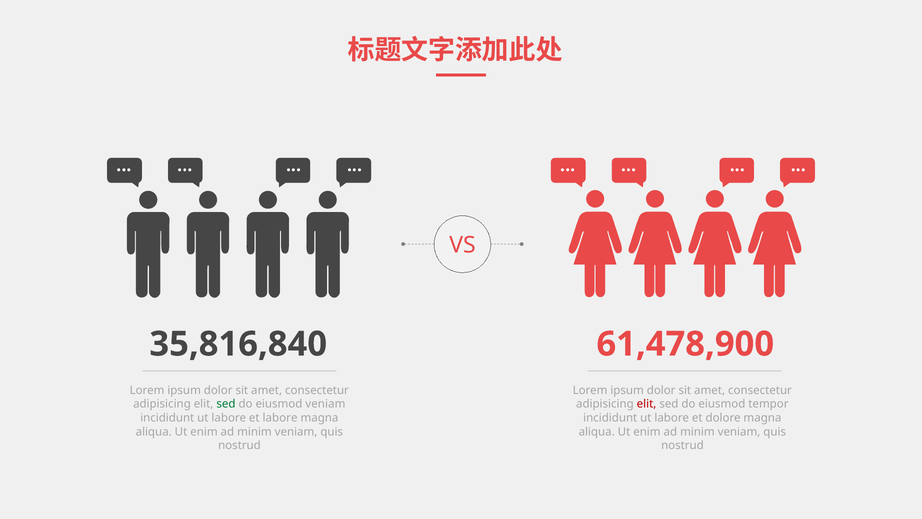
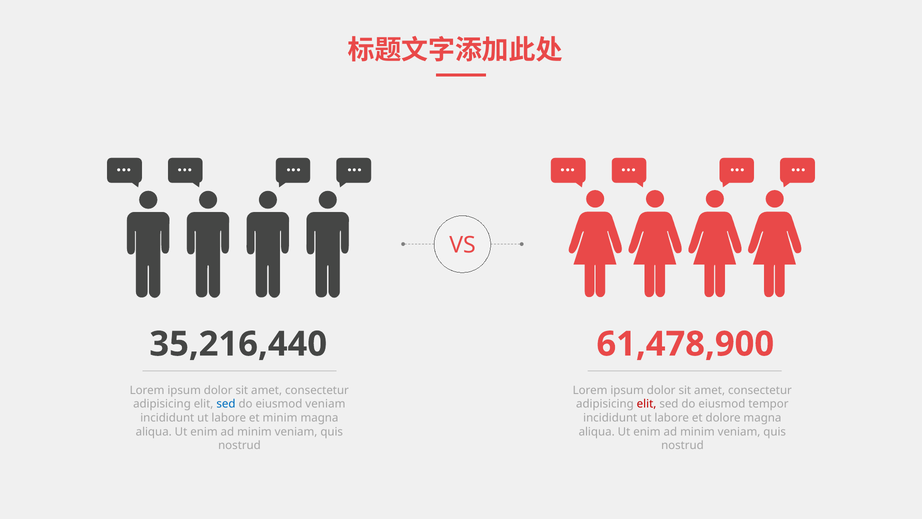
35,816,840: 35,816,840 -> 35,216,440 (238, 344)
sed colour: green -> blue (226, 404)
et labore: labore -> minim (280, 418)
